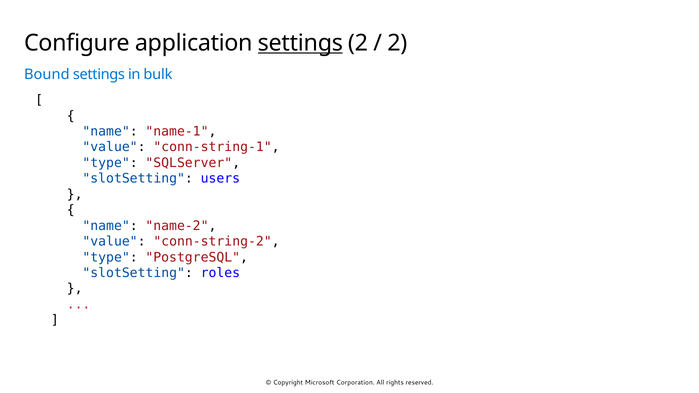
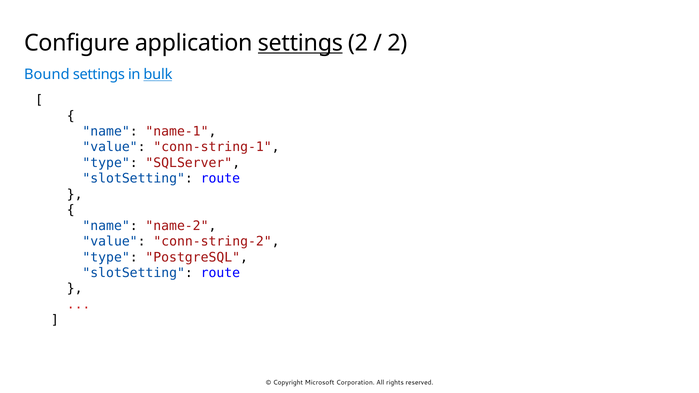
bulk underline: none -> present (158, 74)
users: users -> route (220, 179)
roles: roles -> route (220, 273)
